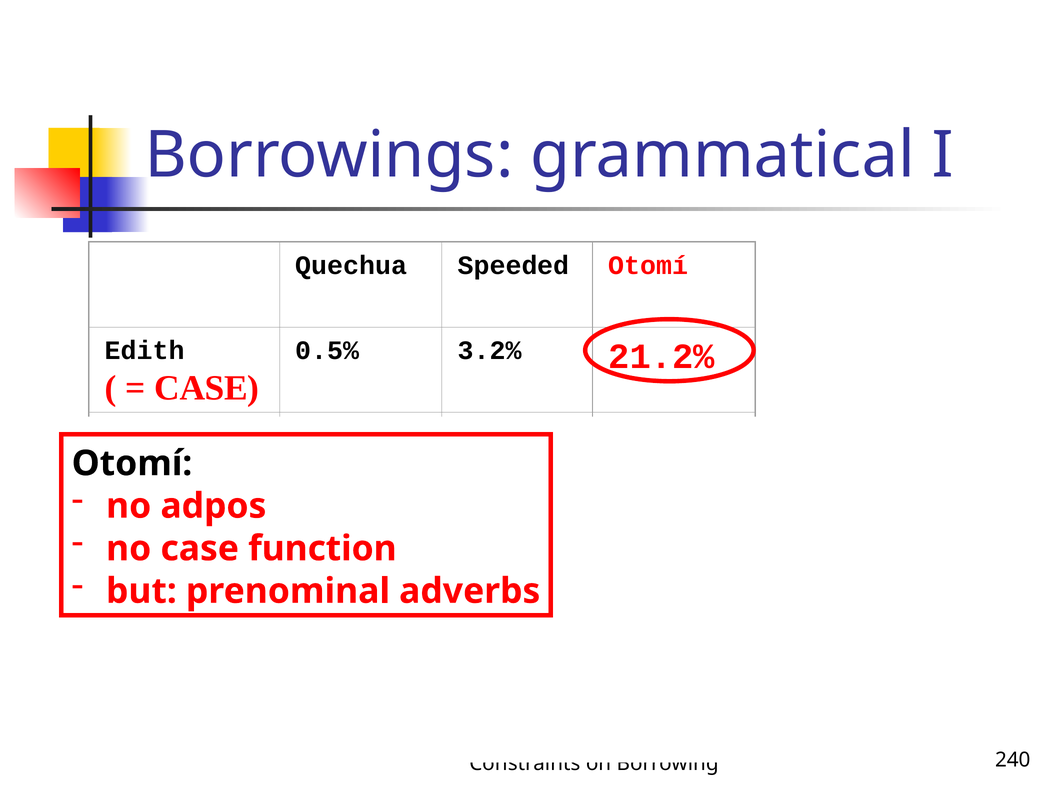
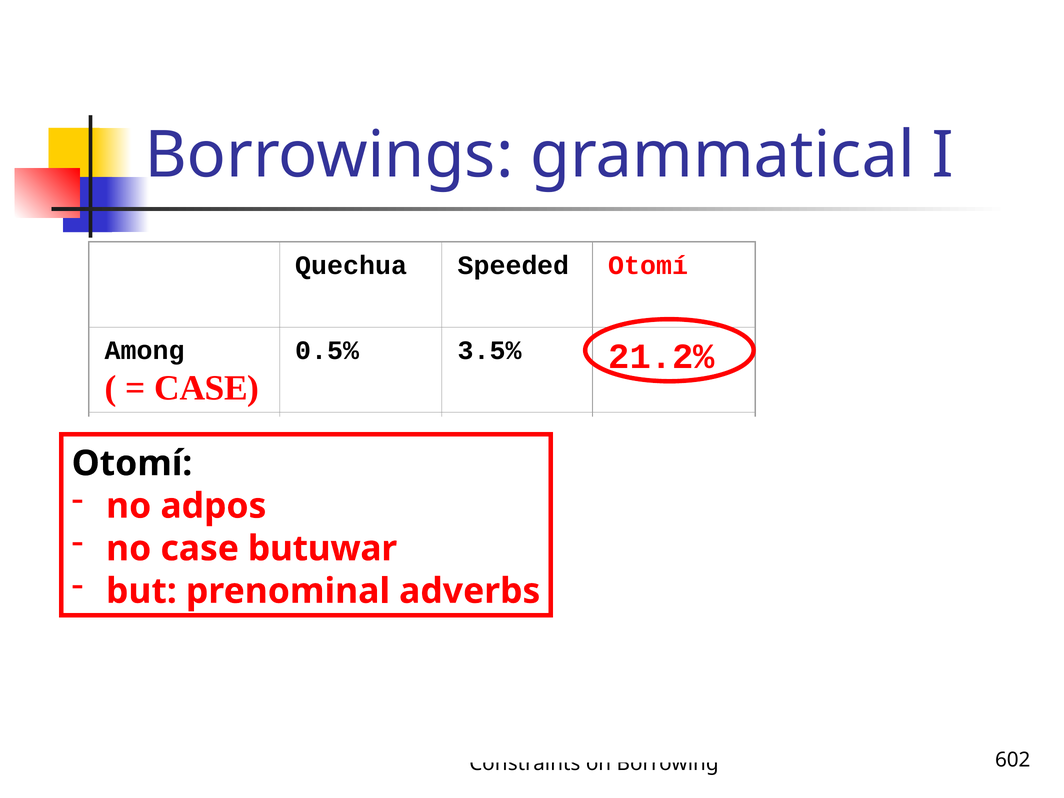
Edith: Edith -> Among (145, 350)
3.2%: 3.2% -> 3.5% (490, 350)
function: function -> butuwar (322, 549)
240: 240 -> 602 (1013, 760)
